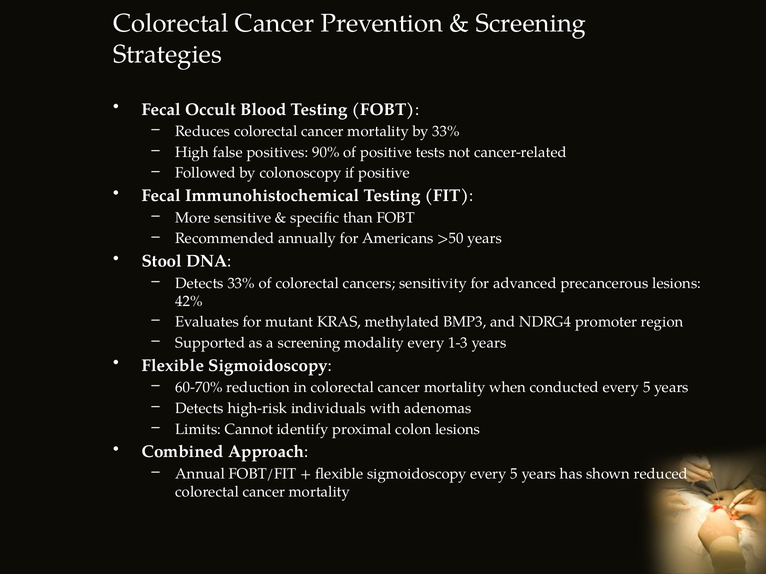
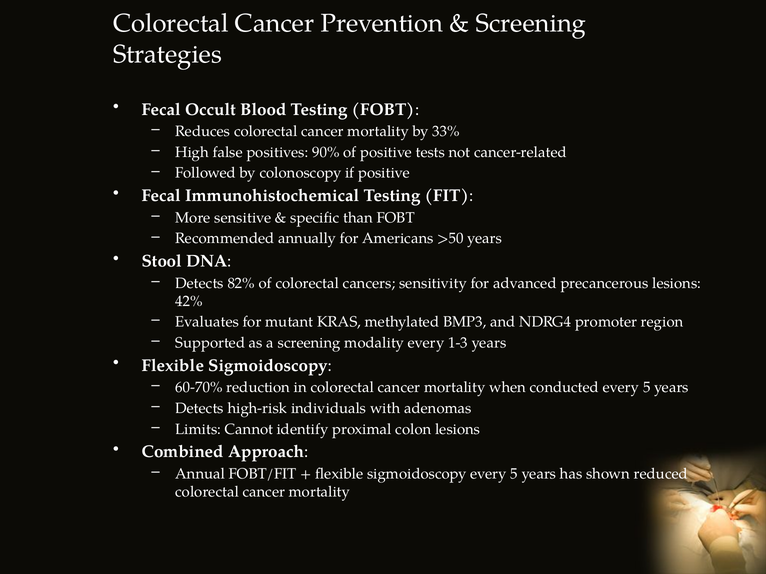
Detects 33%: 33% -> 82% (241, 283)
